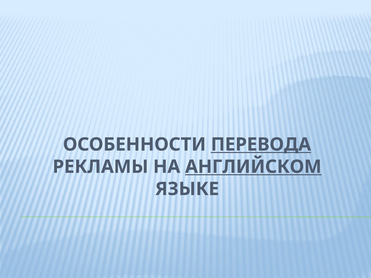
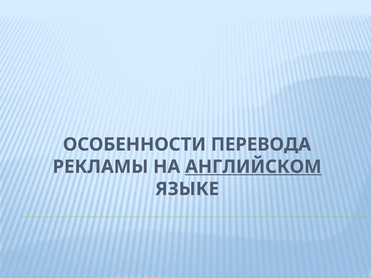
ПЕРЕВОДА underline: present -> none (261, 145)
